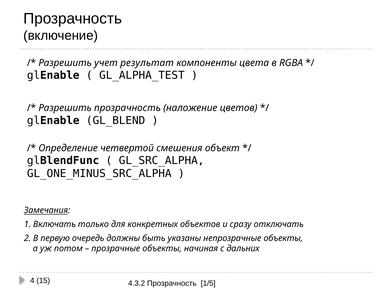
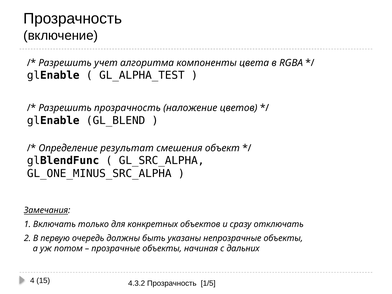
результат: результат -> алгоритма (147, 63)
четвертой: четвертой -> результат (127, 148)
